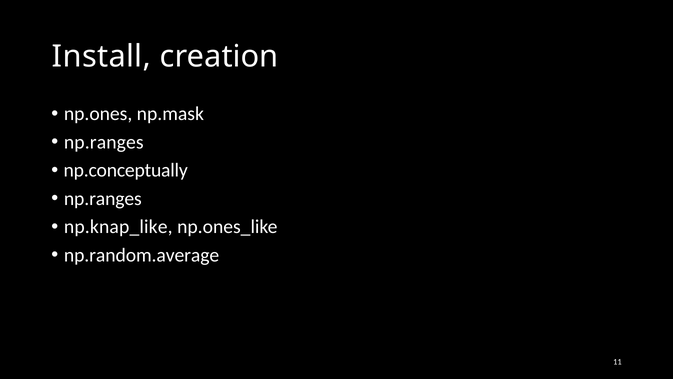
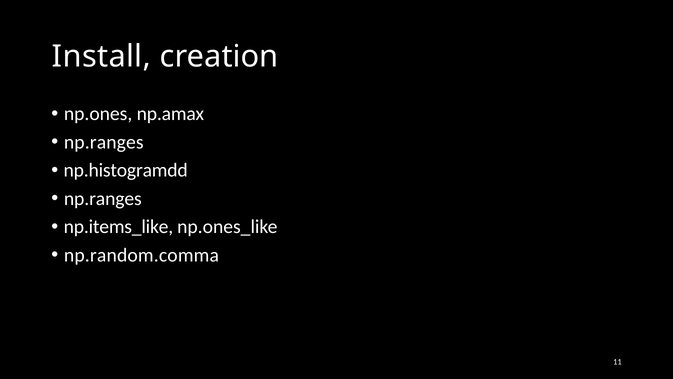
np.mask: np.mask -> np.amax (170, 114)
np.conceptually: np.conceptually -> np.histogramdd (126, 170)
np.knap_like: np.knap_like -> np.items_like (118, 227)
np.random.average: np.random.average -> np.random.comma (141, 255)
